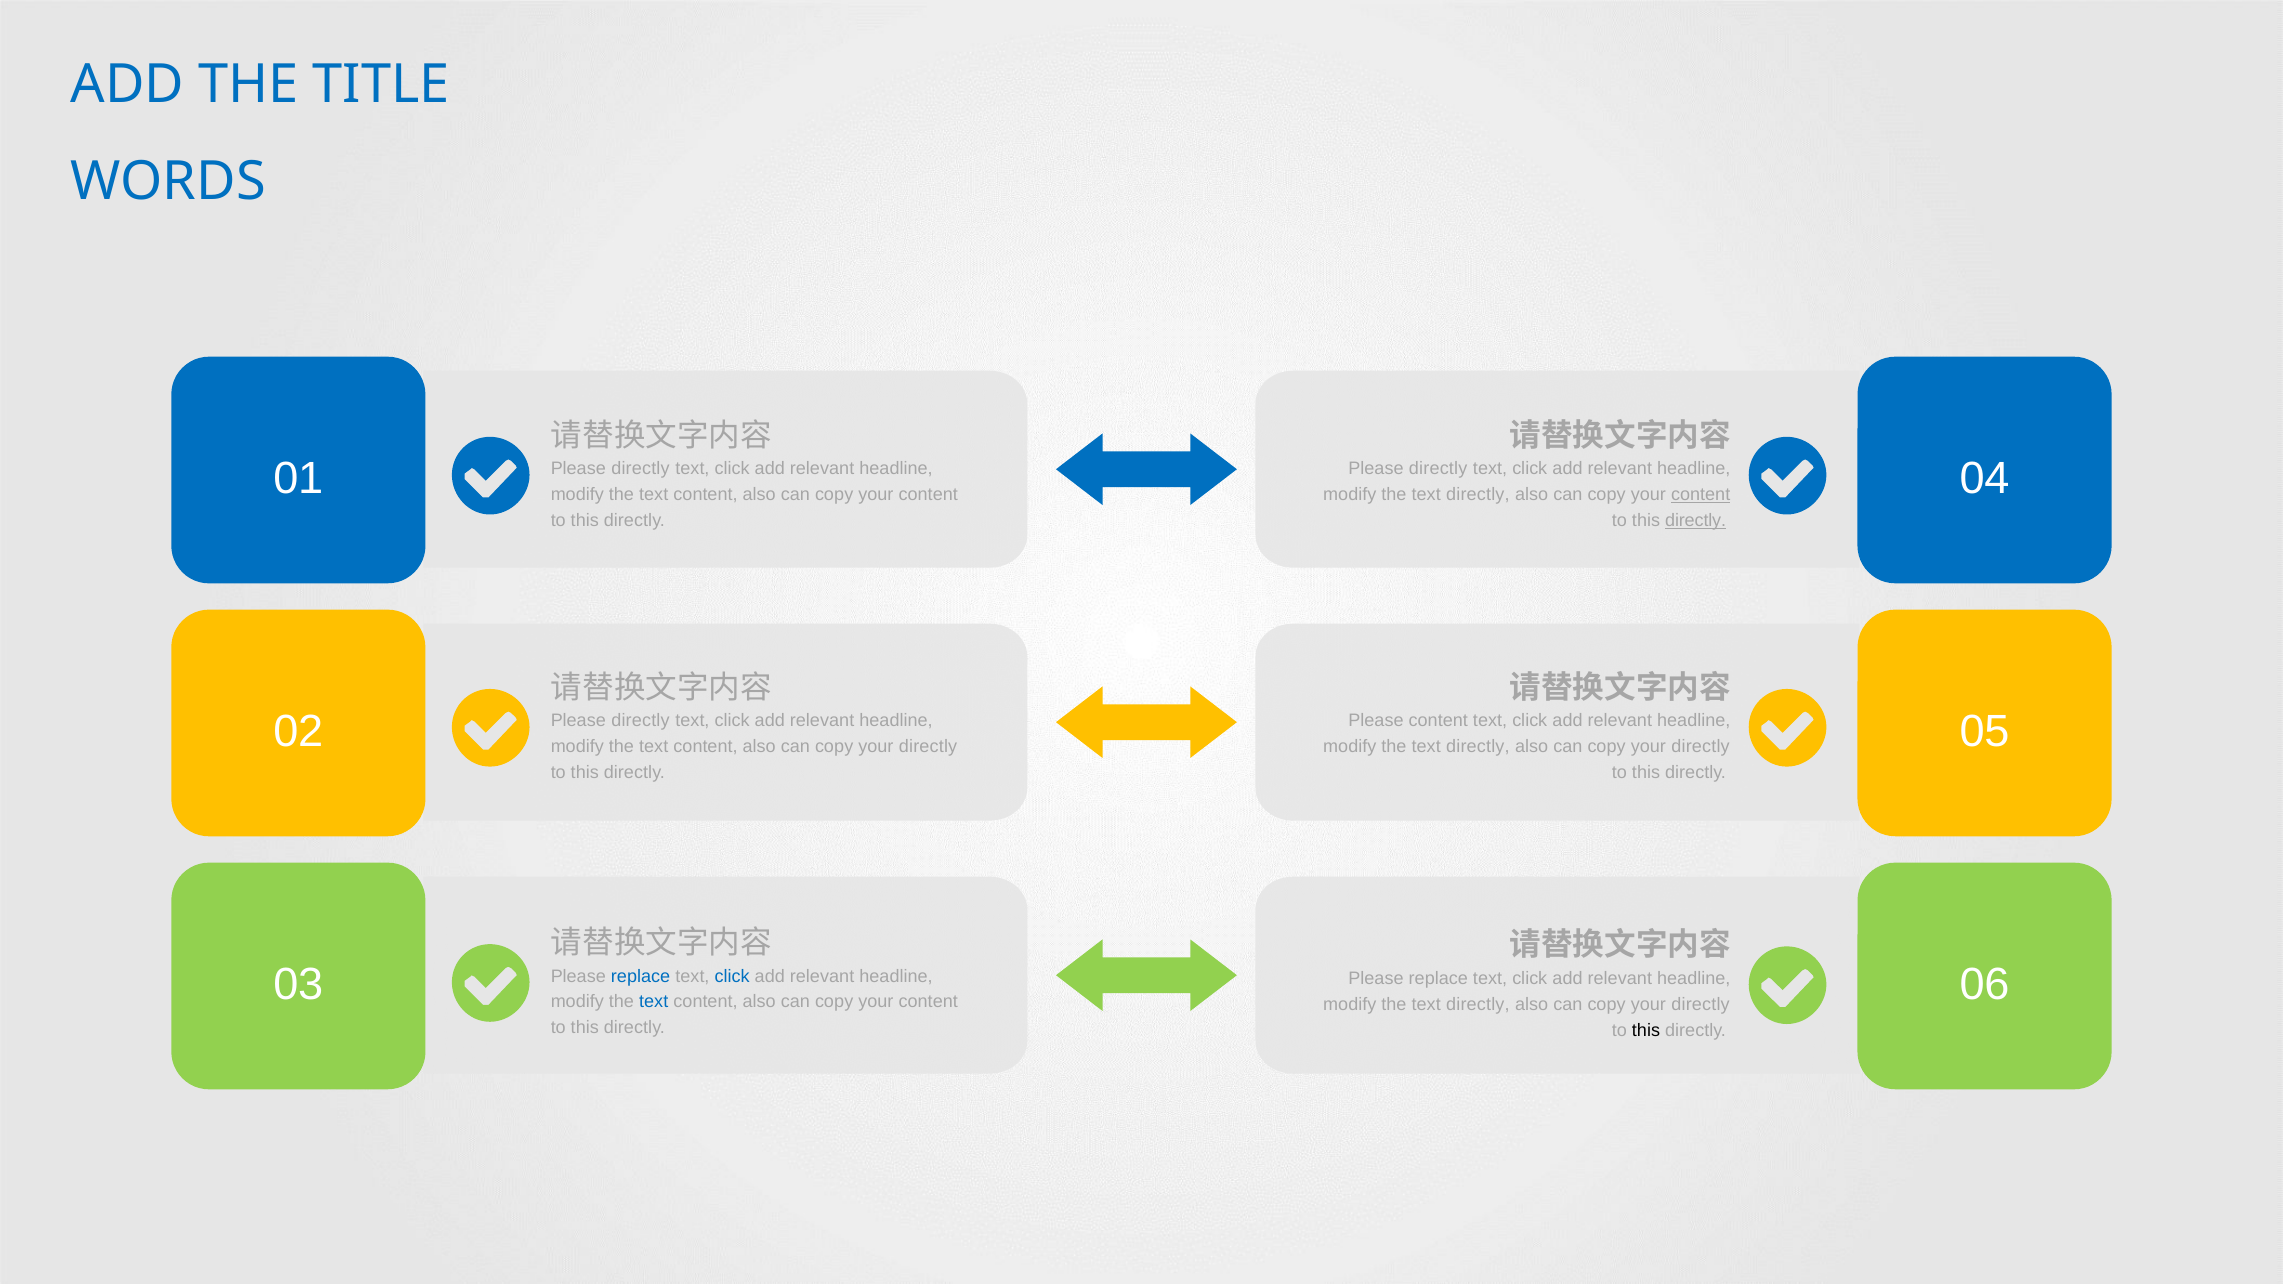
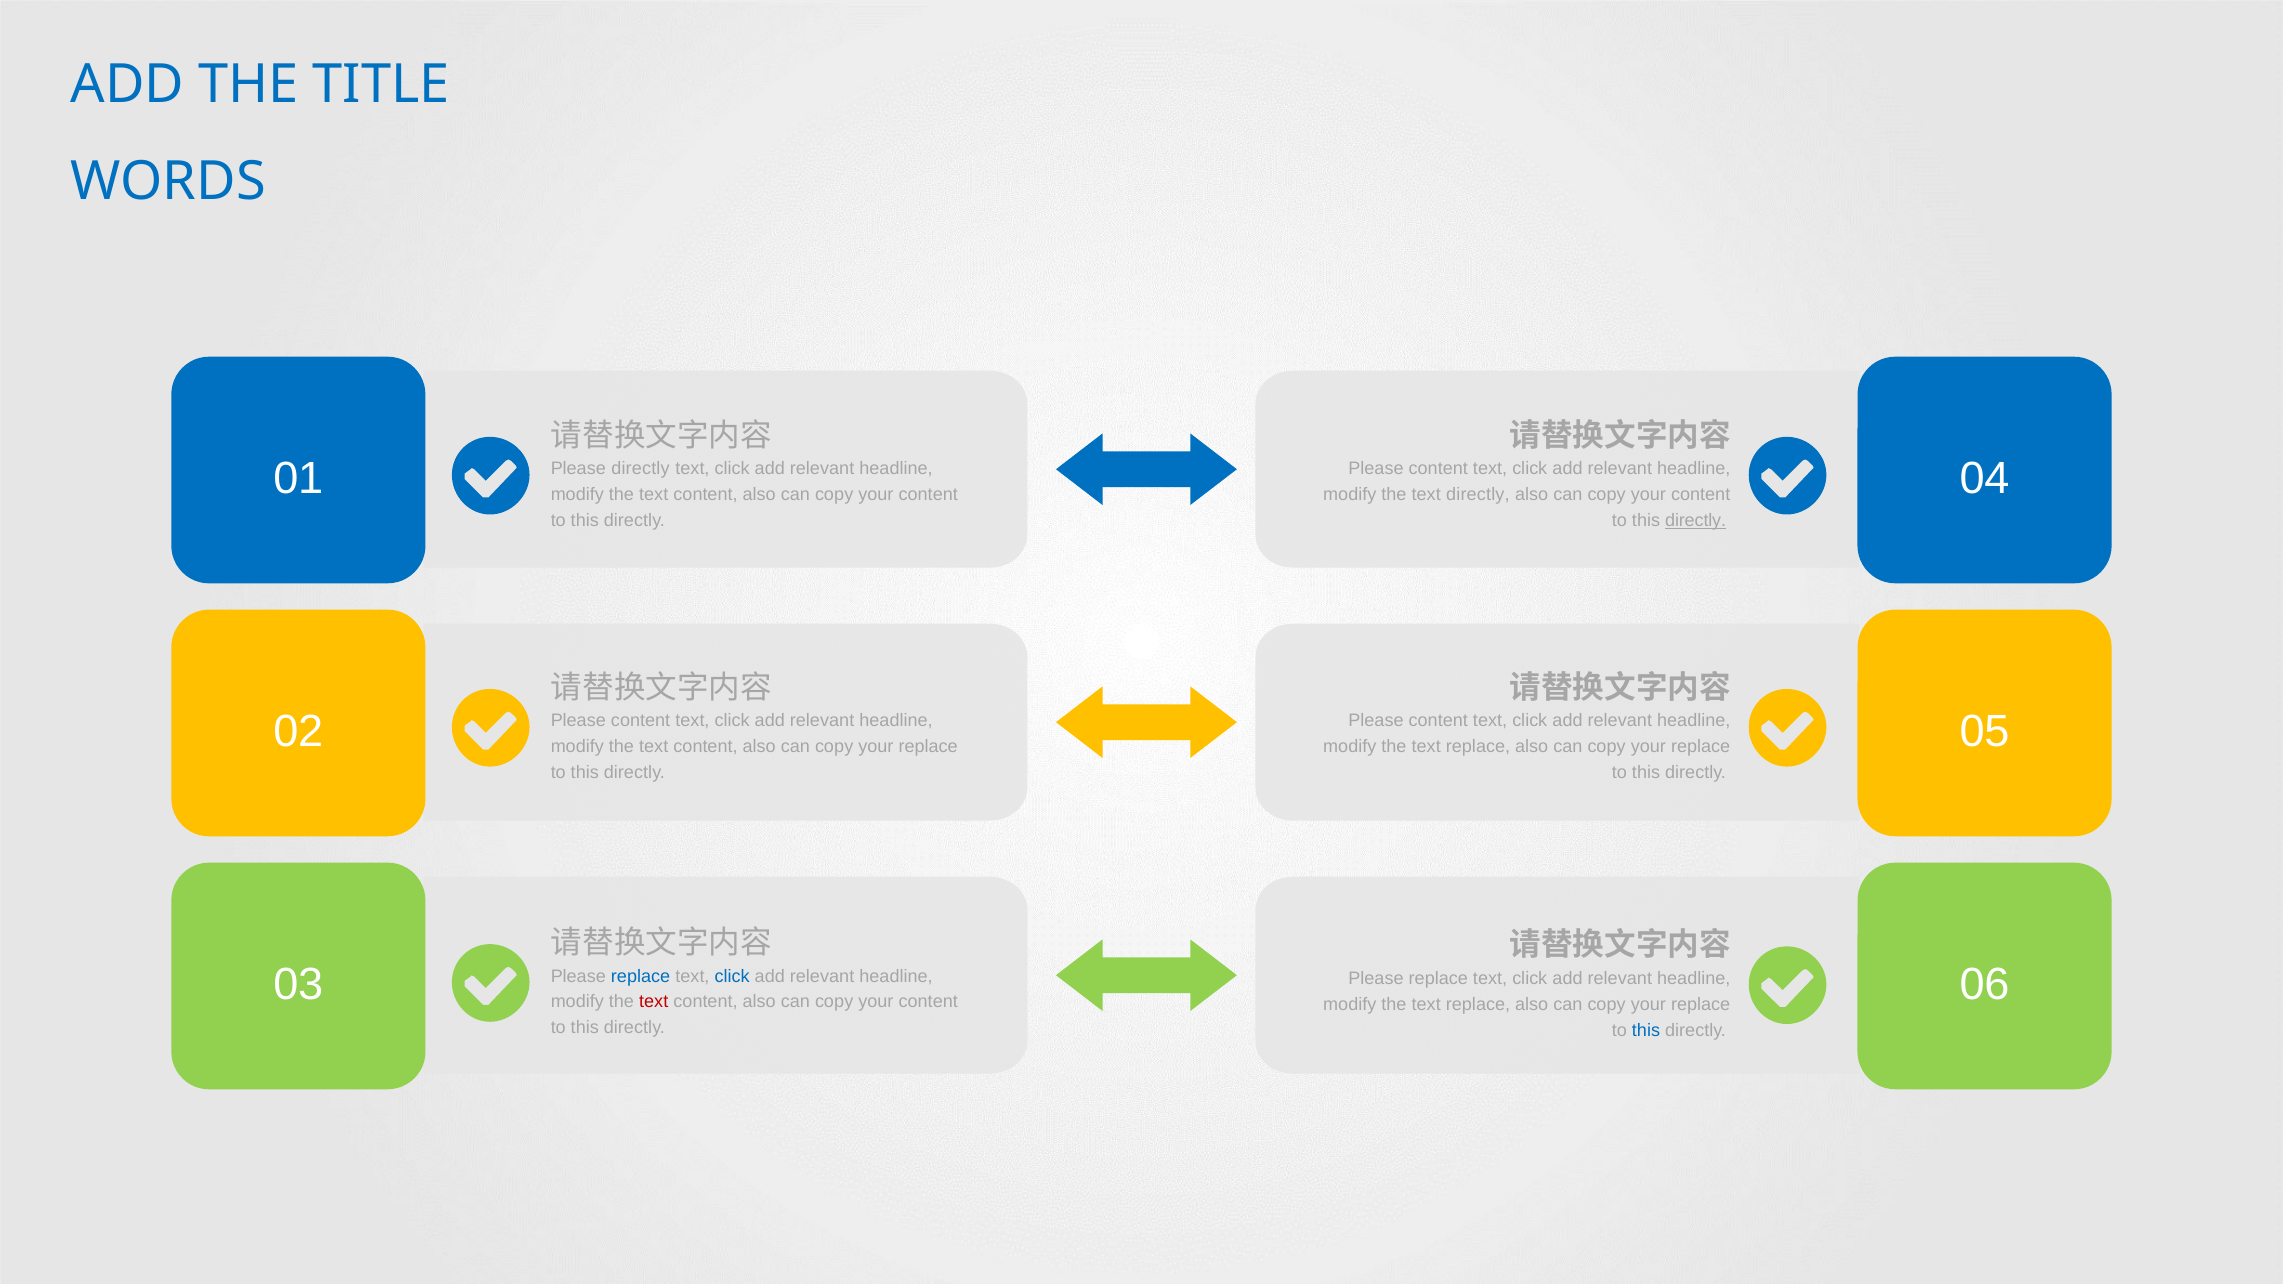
directly: directly -> content (1438, 469)
content underline: present -> none (1701, 495)
directly: directly -> content (641, 721)
directly: directly -> replace (928, 747)
directly: directly -> replace (1478, 747)
directly: directly -> replace (1701, 747)
text colour: blue -> red (654, 1002)
directly: directly -> replace (1478, 1004)
directly: directly -> replace (1701, 1004)
this colour: black -> blue (1646, 1030)
